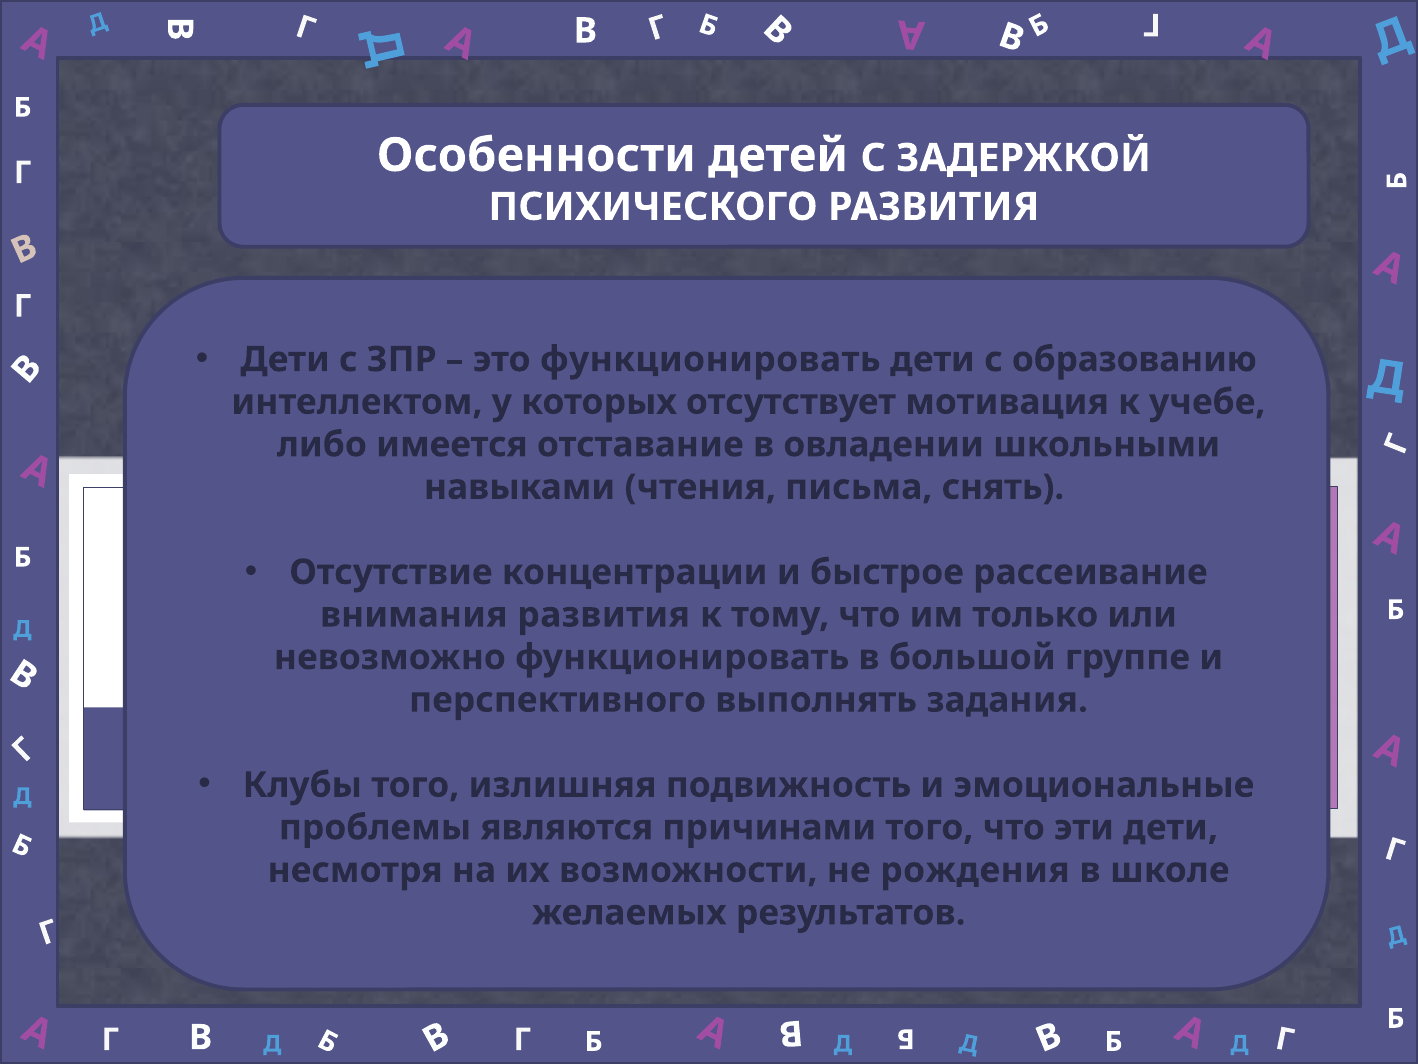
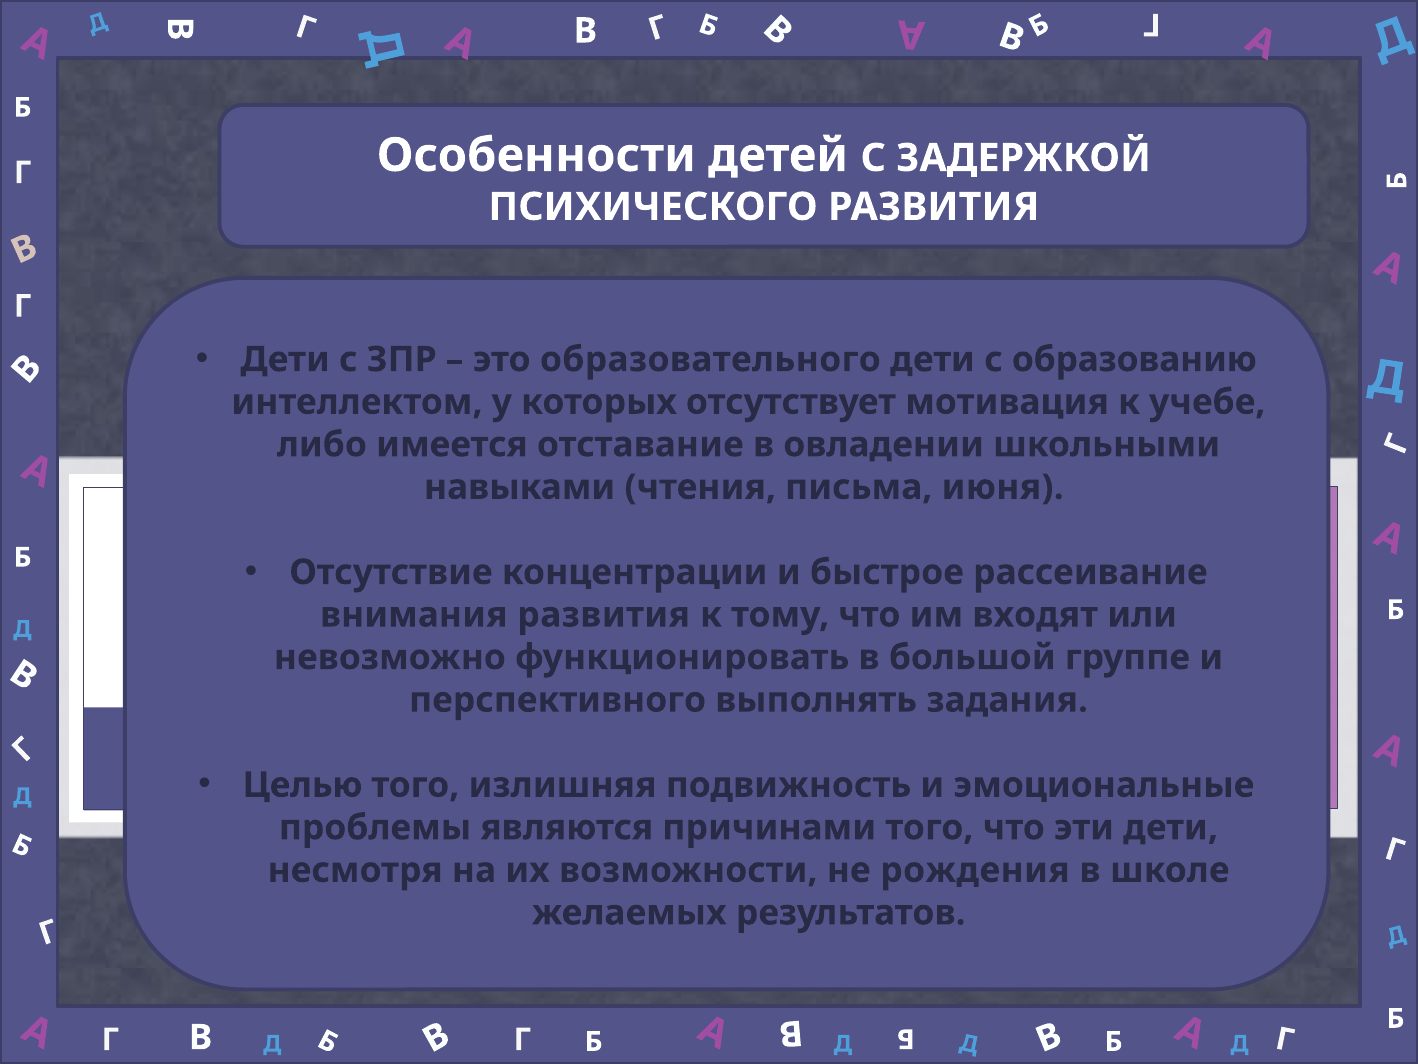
это функционировать: функционировать -> образовательного (710, 359)
снять: снять -> июня (1003, 487)
только: только -> входят (1035, 615)
Клубы: Клубы -> Целью (303, 785)
